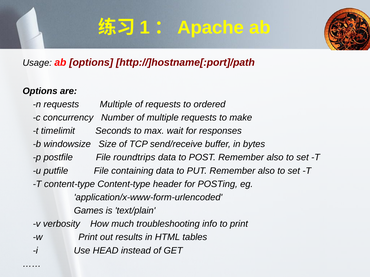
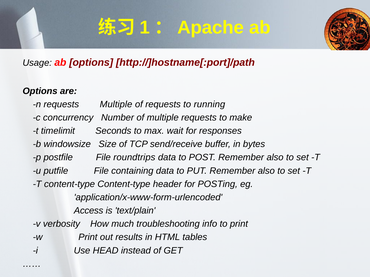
ordered: ordered -> running (209, 104)
Games: Games -> Access (89, 211)
